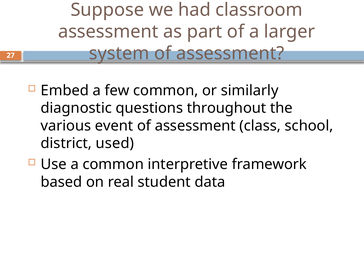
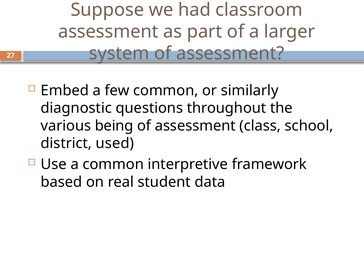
event: event -> being (114, 126)
